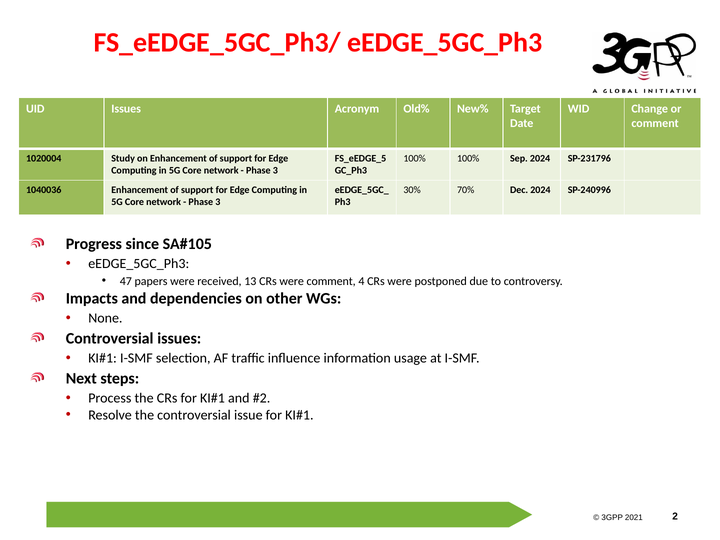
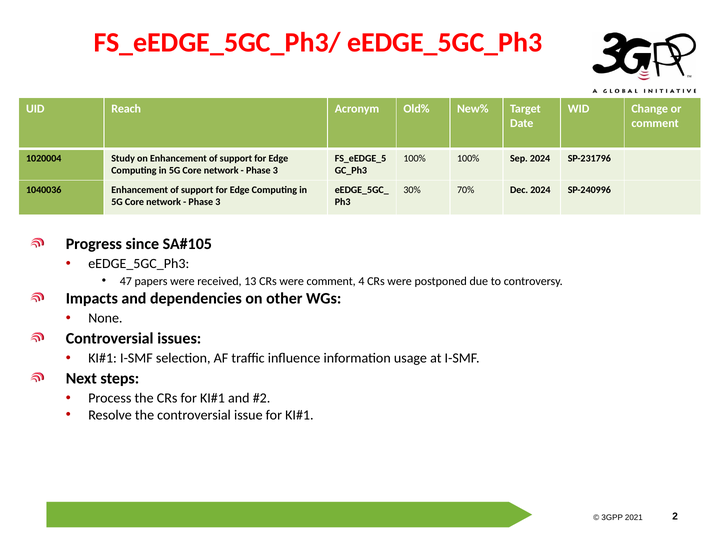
UID Issues: Issues -> Reach (126, 109)
